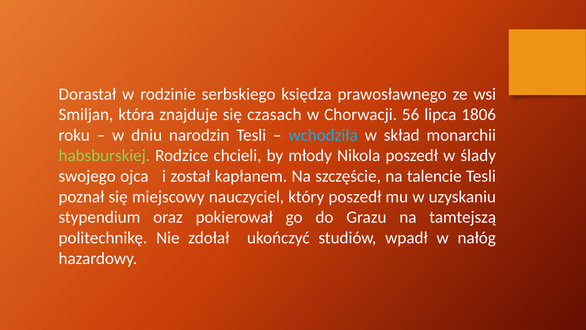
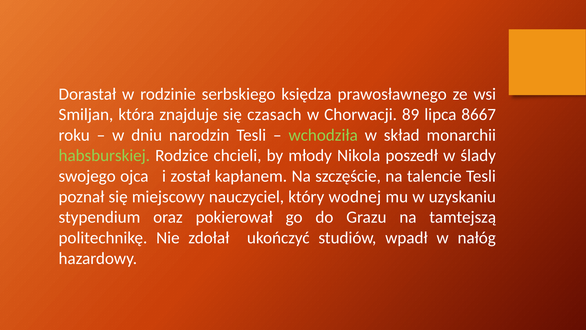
56: 56 -> 89 (411, 114)
1806: 1806 -> 8667 (479, 114)
wchodziła colour: light blue -> light green (323, 135)
który poszedł: poszedł -> wodnej (355, 197)
